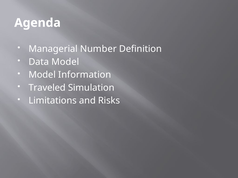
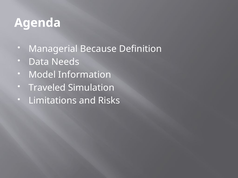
Number: Number -> Because (98, 49)
Data Model: Model -> Needs (65, 62)
